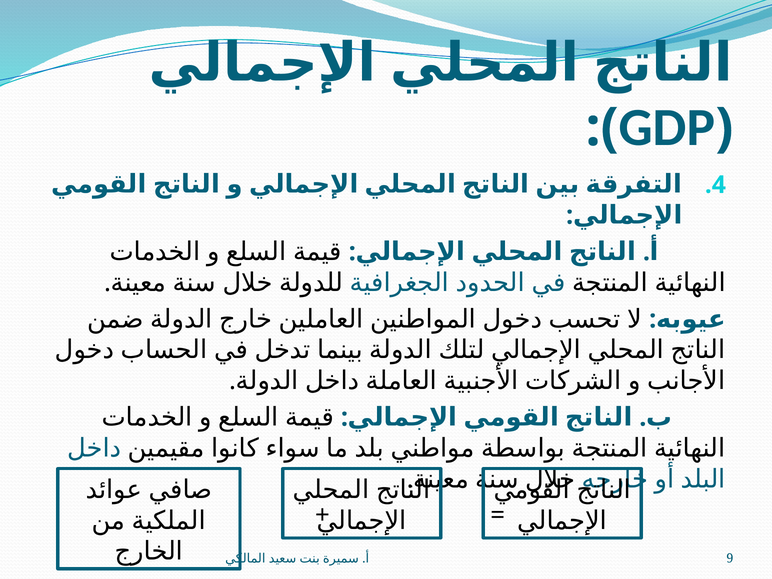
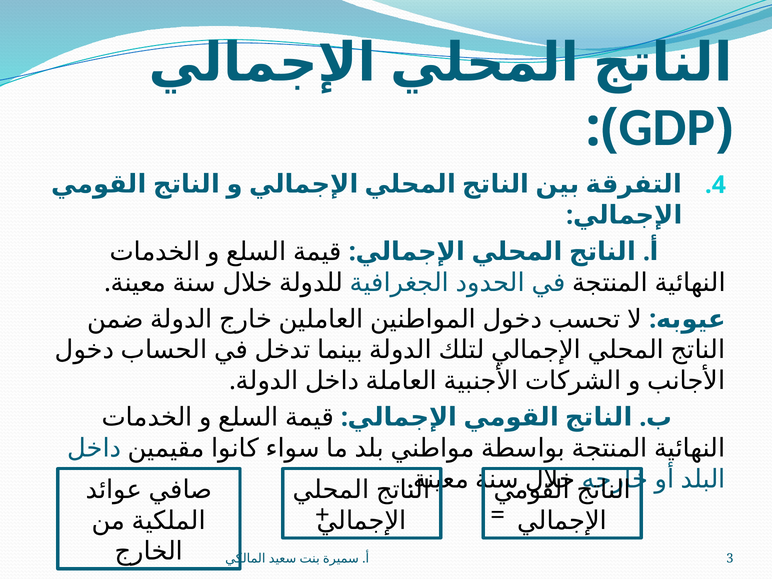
9: 9 -> 3 (730, 559)
